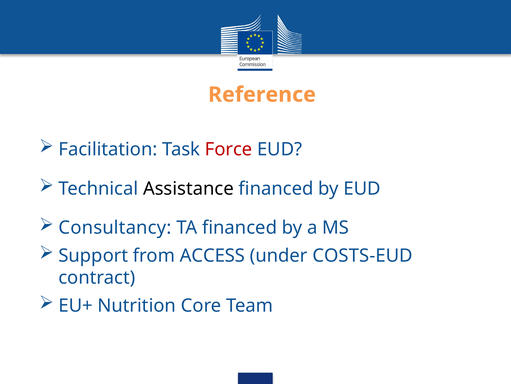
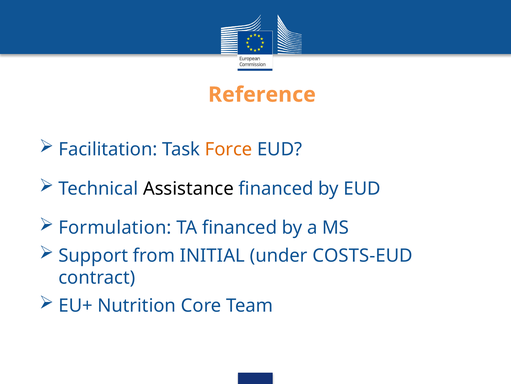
Force colour: red -> orange (229, 149)
Consultancy: Consultancy -> Formulation (115, 227)
ACCESS: ACCESS -> INITIAL (212, 255)
